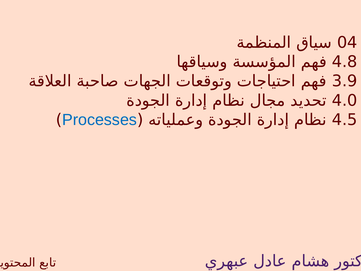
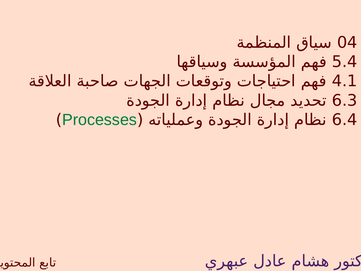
4.8: 4.8 -> 5.4 (345, 62)
3.9: 3.9 -> 4.1 (345, 81)
4.0: 4.0 -> 6.3 (345, 100)
Processes colour: blue -> green (100, 120)
4.5: 4.5 -> 6.4 (345, 120)
